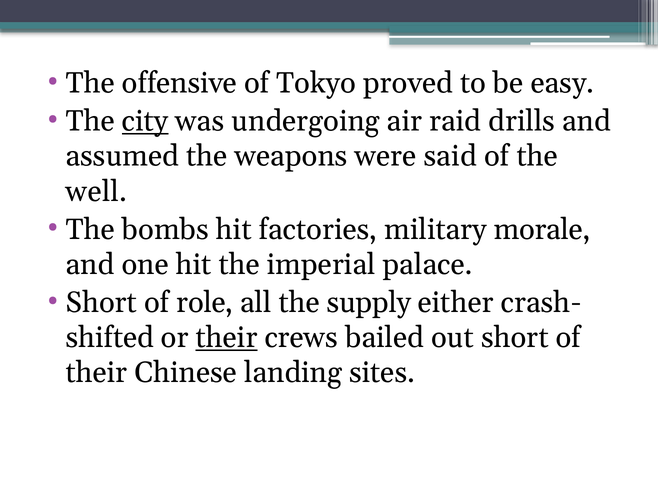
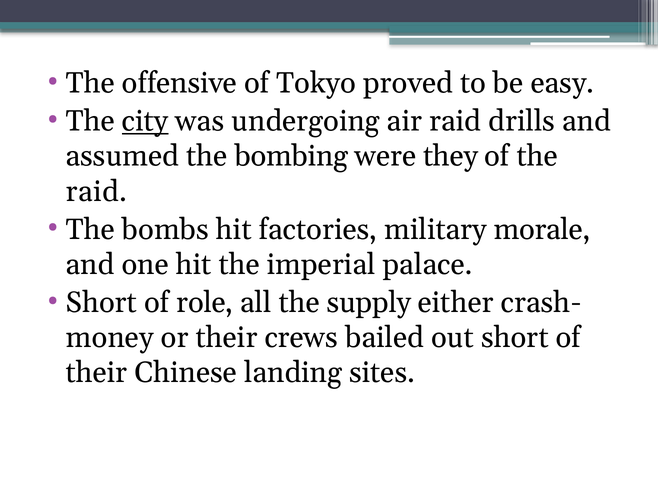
weapons: weapons -> bombing (291, 156)
said: said -> they (451, 156)
well: well -> raid (96, 191)
shifted: shifted -> money (110, 337)
their underline: present -> none (227, 337)
